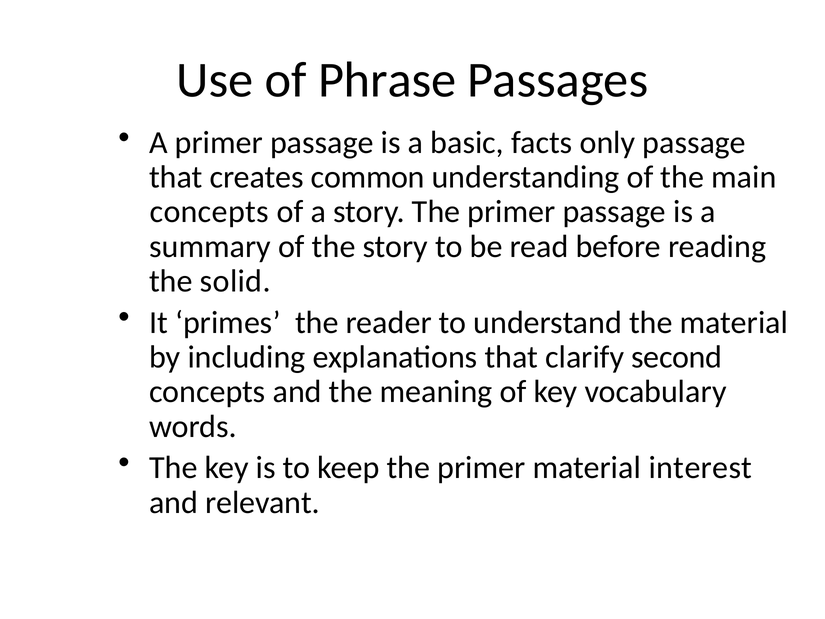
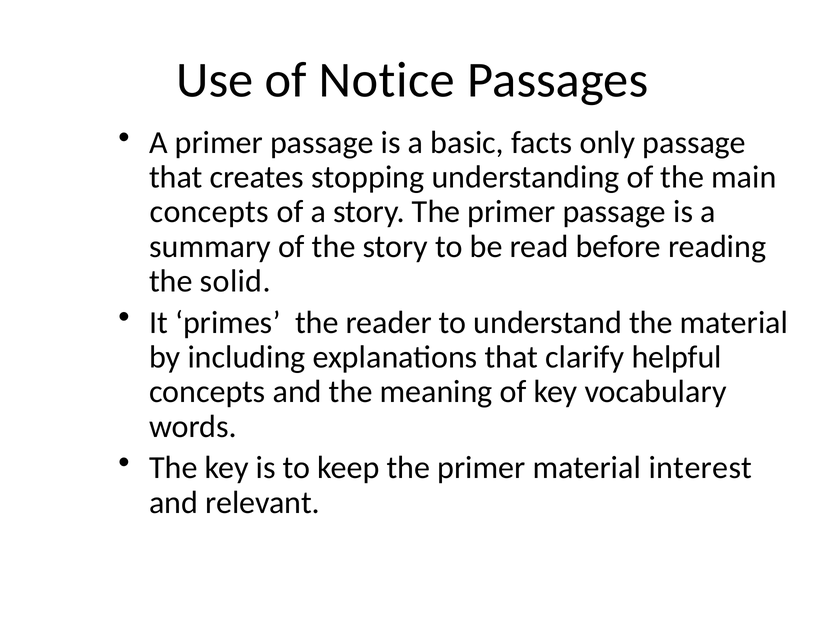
Phrase: Phrase -> Notice (387, 80)
common: common -> stopping (368, 177)
second: second -> helpful (677, 357)
